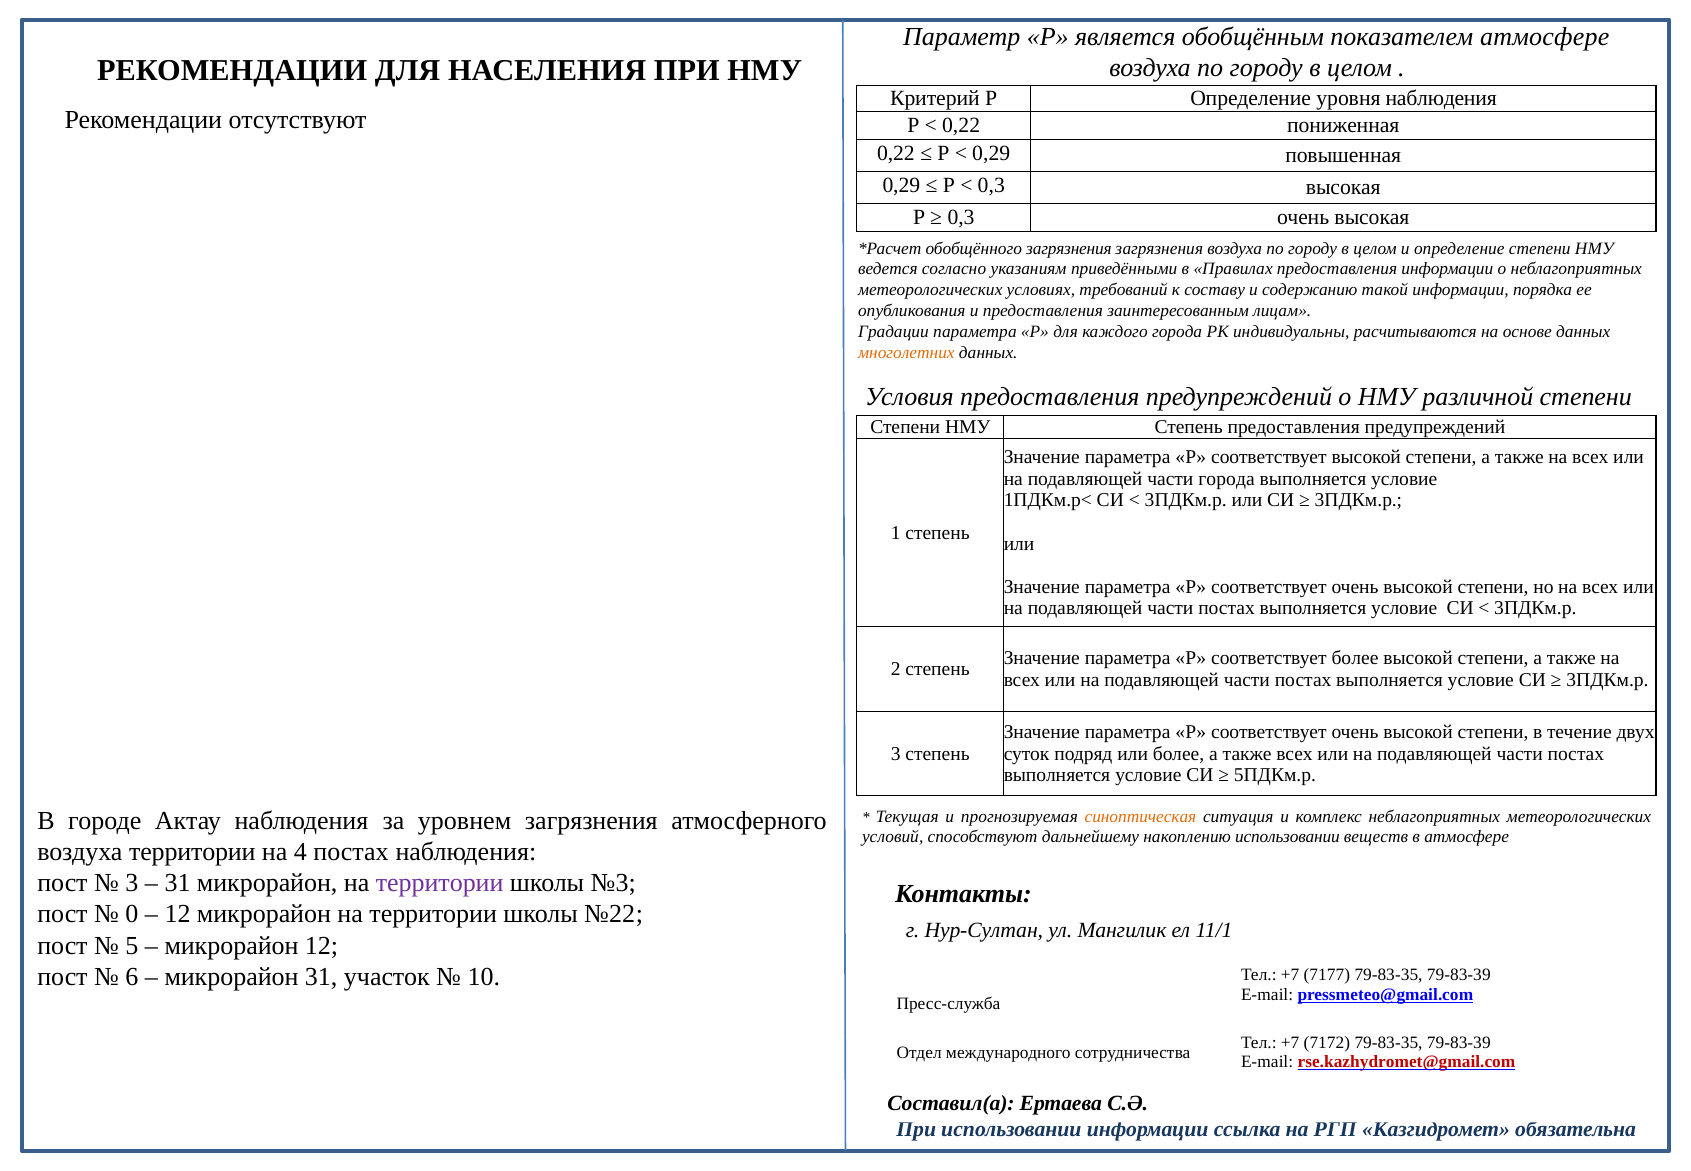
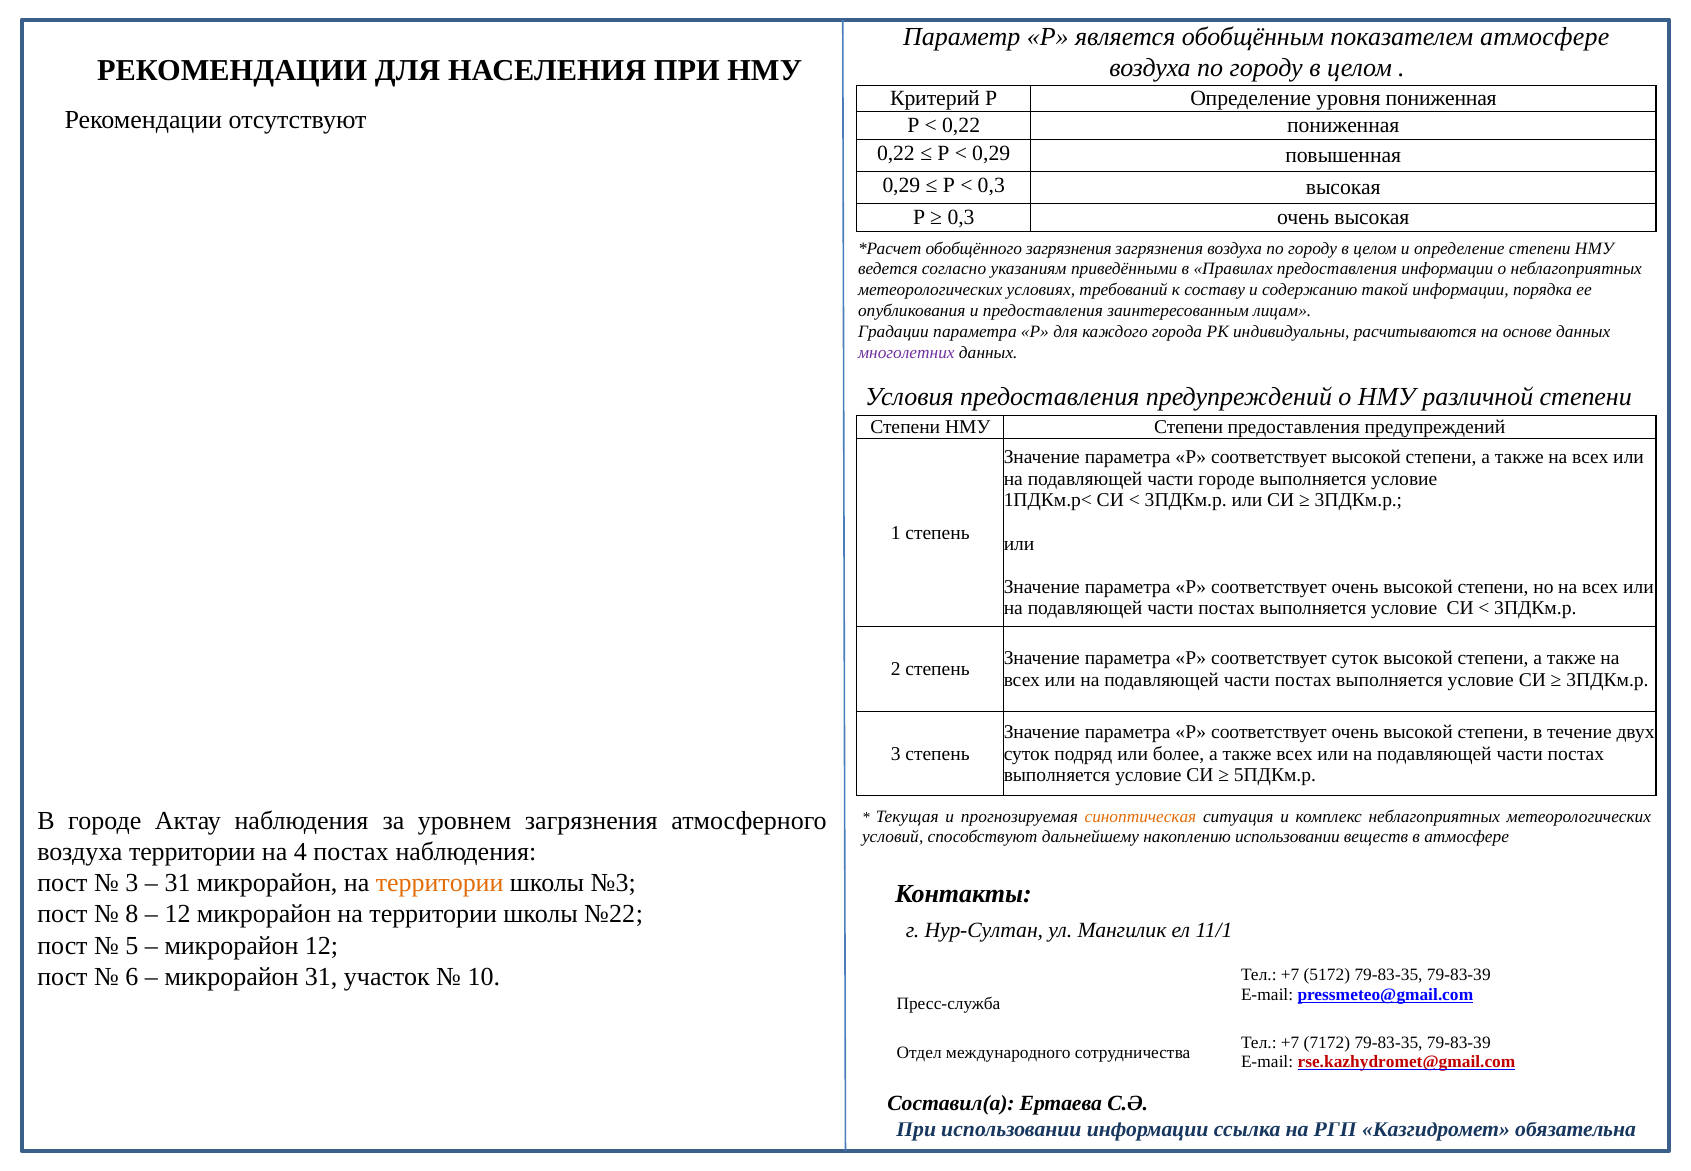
уровня наблюдения: наблюдения -> пониженная (1441, 99)
многолетних colour: orange -> purple (906, 352)
НМУ Степень: Степень -> Степени (1189, 427)
части города: города -> городе (1227, 479)
соответствует более: более -> суток (1355, 658)
территории colour: purple -> orange (440, 883)
0: 0 -> 8 (132, 914)
7177: 7177 -> 5172 (1327, 975)
